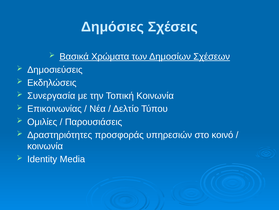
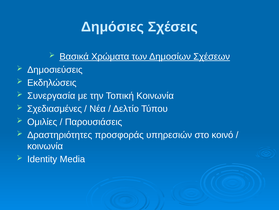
Επικοινωνίας: Επικοινωνίας -> Σχεδιασμένες (54, 109)
